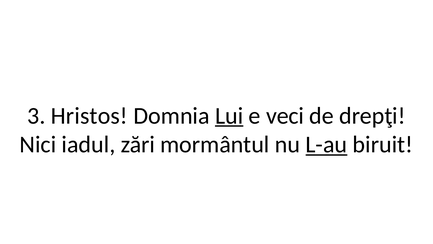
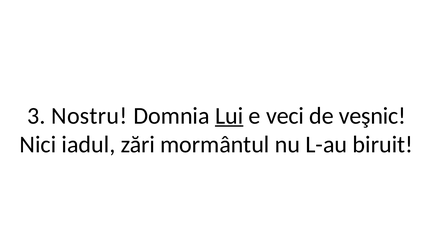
Hristos: Hristos -> Nostru (89, 116)
drepţi: drepţi -> veşnic (372, 116)
L-au underline: present -> none (326, 144)
